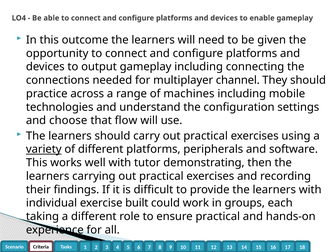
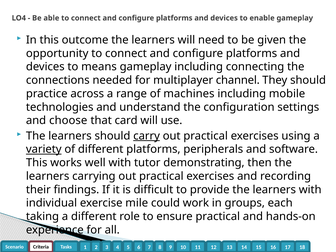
output: output -> means (99, 67)
flow: flow -> card (126, 121)
carry underline: none -> present (147, 136)
built: built -> mile (137, 203)
